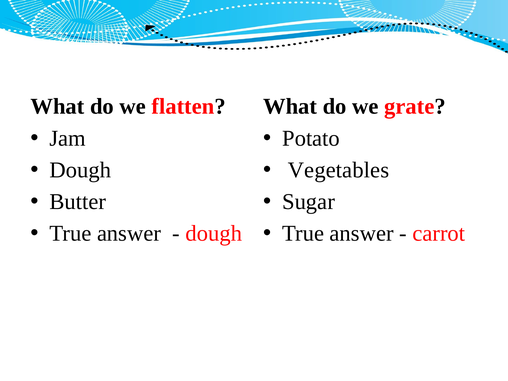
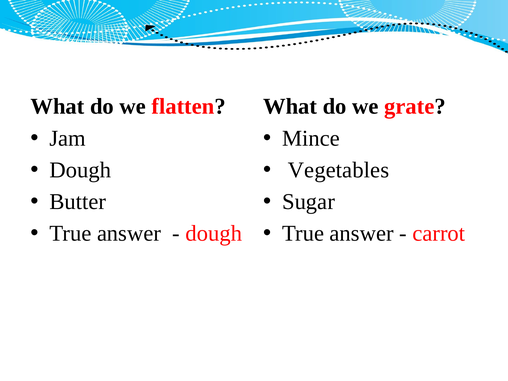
Potato: Potato -> Mince (311, 139)
